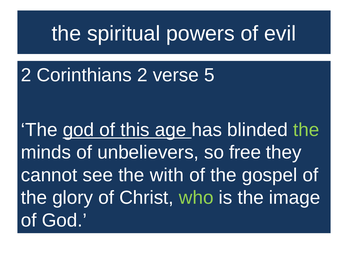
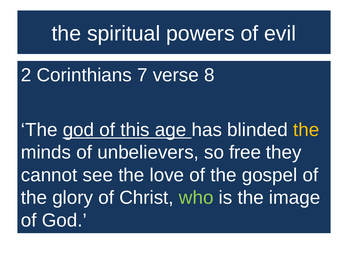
Corinthians 2: 2 -> 7 (142, 75)
5: 5 -> 8 (209, 75)
the colour: light green -> yellow (306, 130)
with: with -> love (167, 175)
